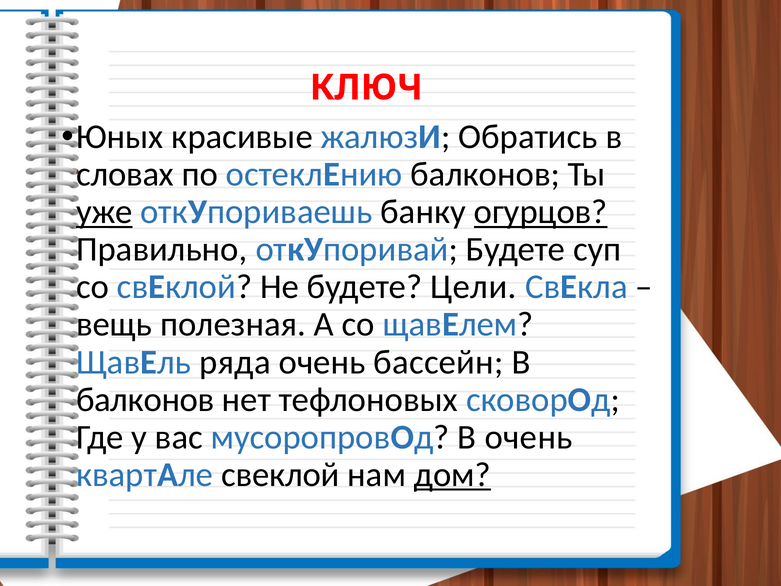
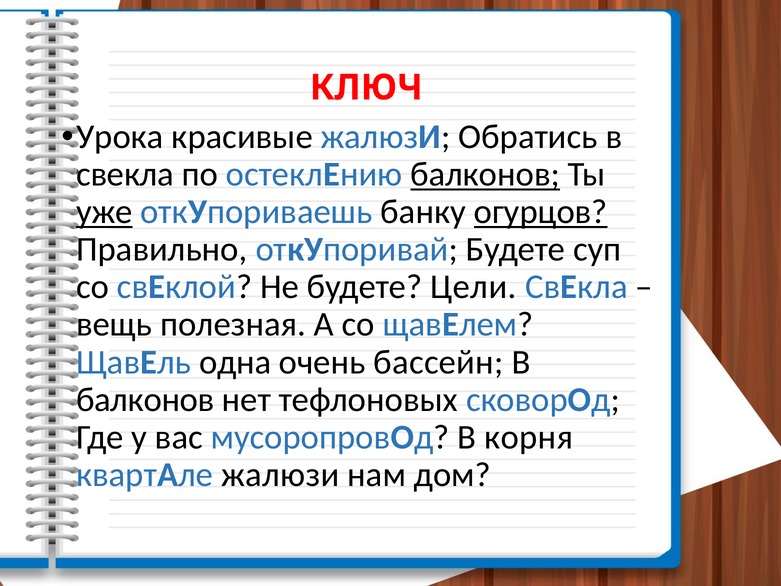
Юных: Юных -> Урока (120, 137)
словах: словах -> свекла (125, 174)
балконов underline: none -> present (485, 174)
ряда: ряда -> одна (235, 362)
В очень: очень -> корня (529, 437)
квартАле свеклой: свеклой -> жалюзи (280, 474)
дом underline: present -> none (452, 474)
